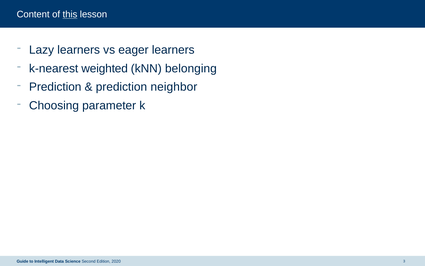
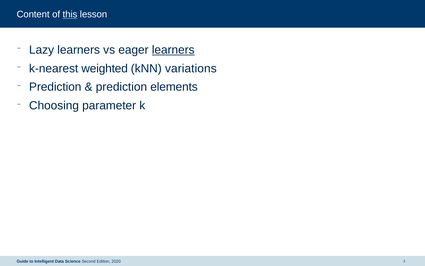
learners underline: none -> present (173, 50)
belonging: belonging -> variations (191, 68)
neighbor: neighbor -> elements (174, 87)
